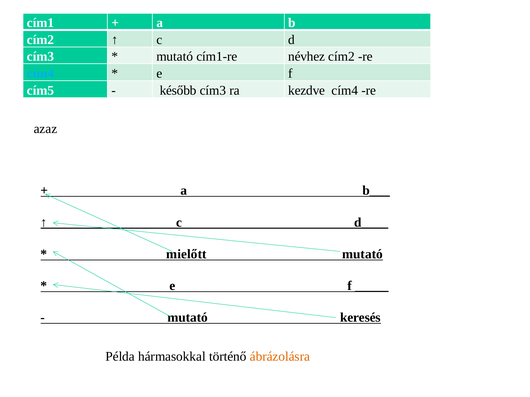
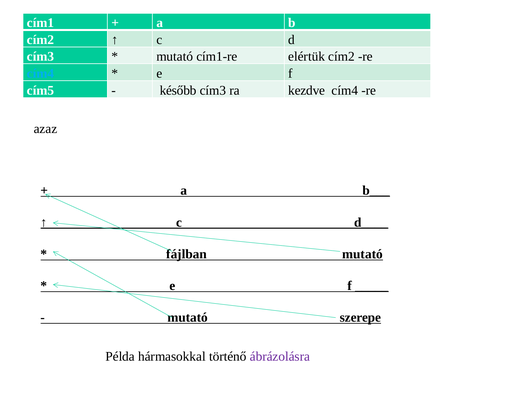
névhez: névhez -> elértük (307, 57)
mielőtt: mielőtt -> fájlban (187, 254)
keresés: keresés -> szerepe (360, 318)
ábrázolásra colour: orange -> purple (280, 357)
